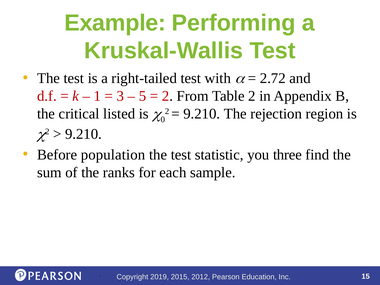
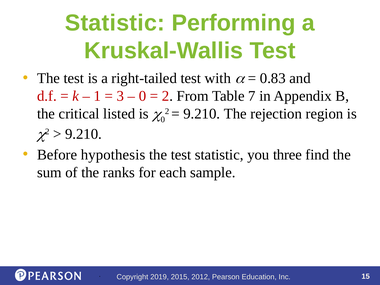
Example: Example -> Statistic (115, 23)
2.72: 2.72 -> 0.83 (273, 78)
5: 5 -> 0 (142, 96)
Table 2: 2 -> 7 (252, 96)
population: population -> hypothesis (113, 155)
